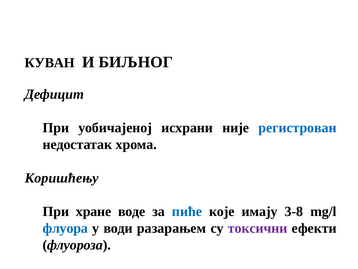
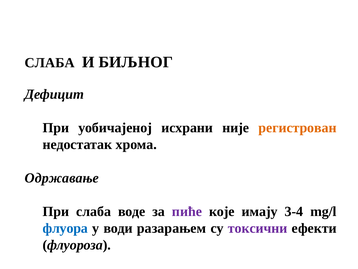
КУВАН: КУВАН -> СЛАБА (50, 63)
регистрован colour: blue -> orange (298, 128)
Коришћењу: Коришћењу -> Одржавање (62, 178)
При хране: хране -> слаба (94, 211)
пиће colour: blue -> purple (187, 211)
3-8: 3-8 -> 3-4 (294, 211)
